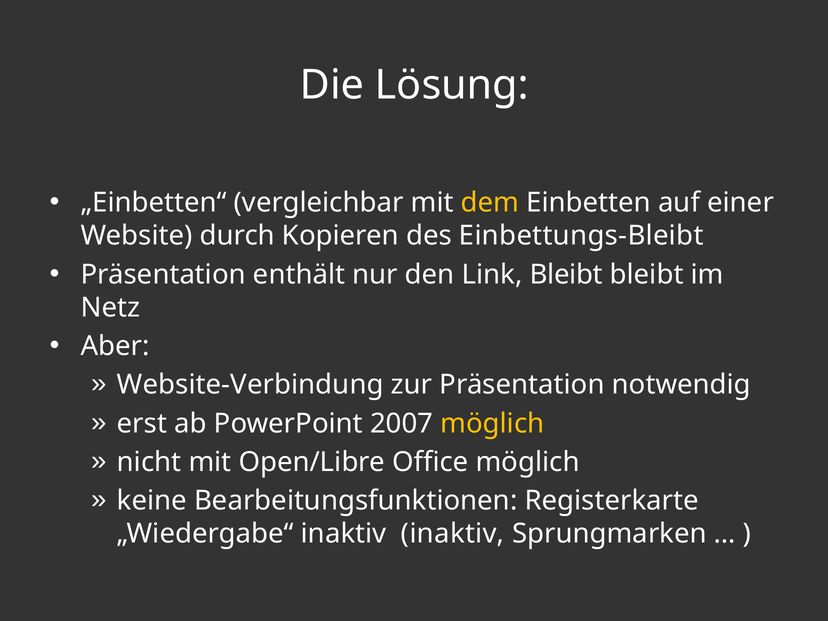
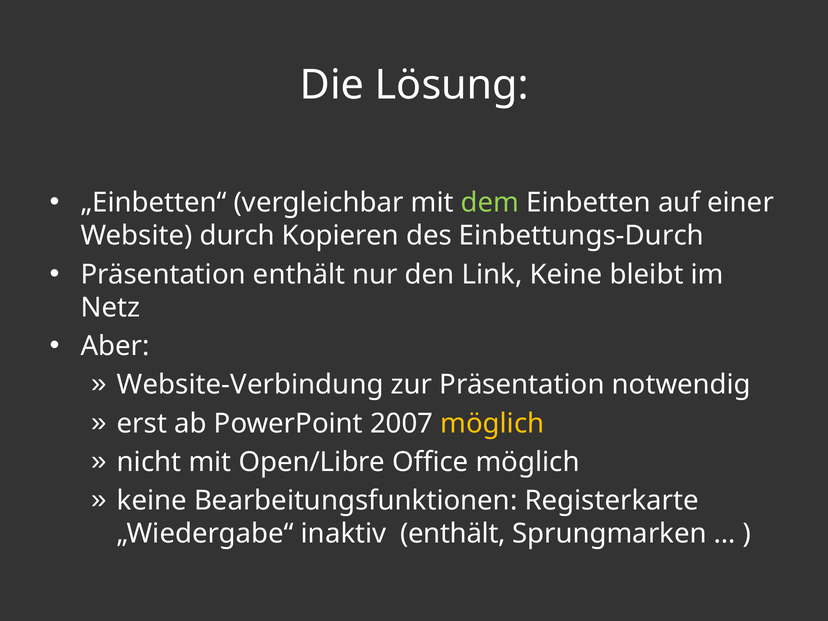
dem colour: yellow -> light green (490, 203)
Einbettungs-Bleibt: Einbettungs-Bleibt -> Einbettungs-Durch (581, 236)
Link Bleibt: Bleibt -> Keine (566, 274)
inaktiv inaktiv: inaktiv -> enthält (453, 534)
